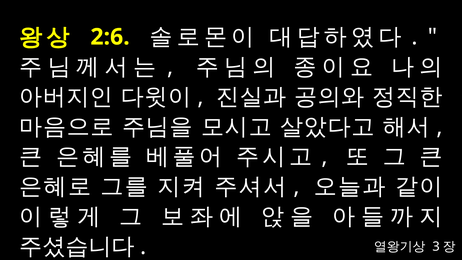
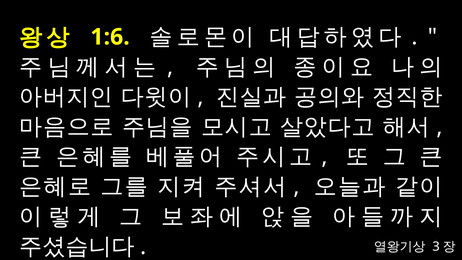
2:6: 2:6 -> 1:6 (110, 37)
